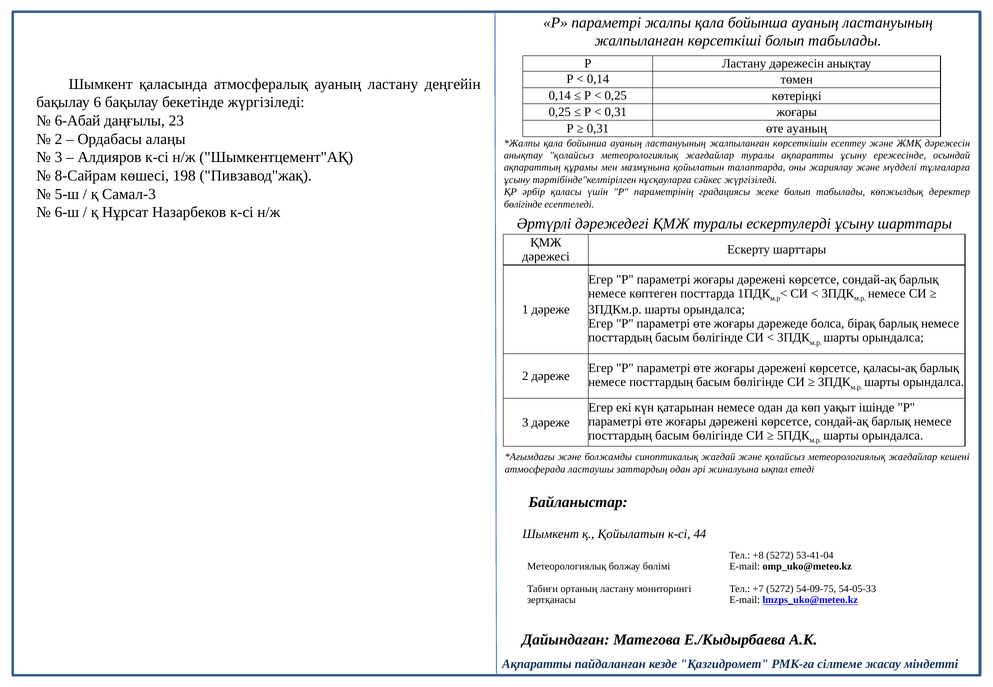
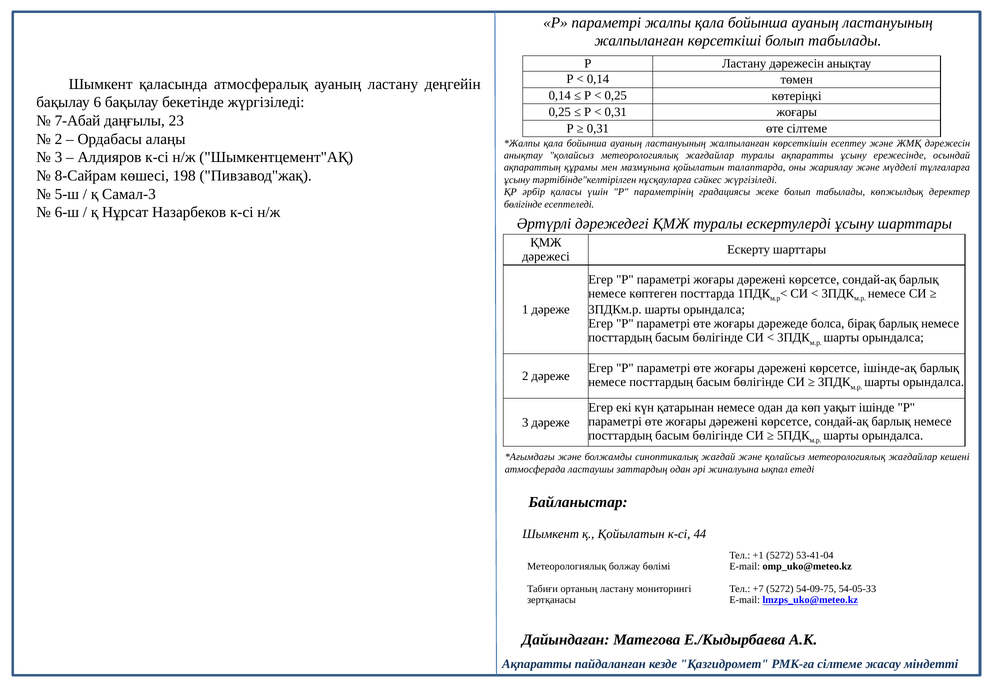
6-Абай: 6-Абай -> 7-Абай (77, 121)
өте ауаның: ауаның -> сілтеме (807, 129)
қаласы-ақ: қаласы-ақ -> ішінде-ақ (890, 368)
+8: +8 -> +1 (758, 556)
